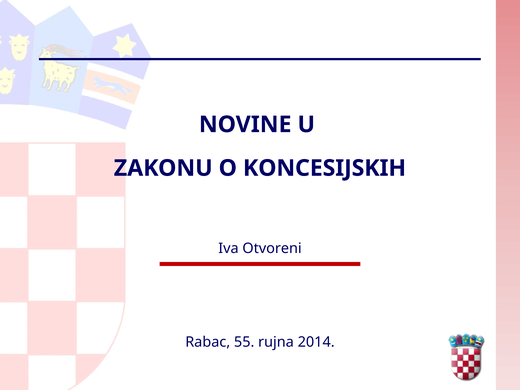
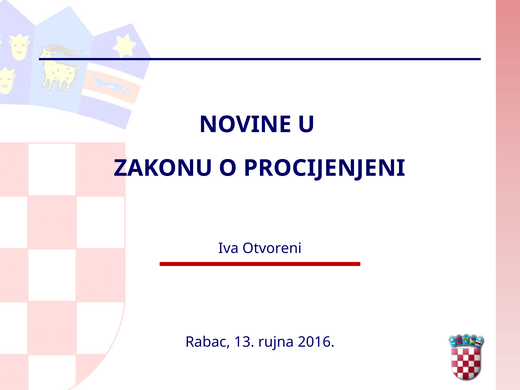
KONCESIJSKIH: KONCESIJSKIH -> PROCIJENJENI (324, 168)
55: 55 -> 13 (244, 342)
2014: 2014 -> 2016 (316, 342)
